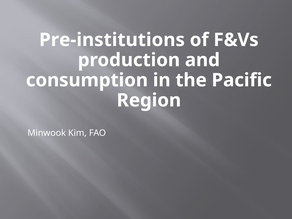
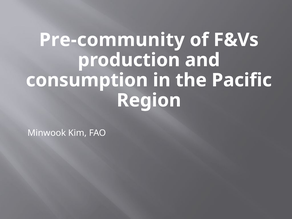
Pre-institutions: Pre-institutions -> Pre-community (112, 40)
